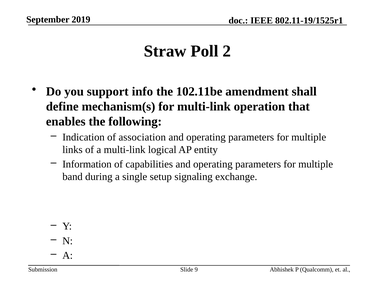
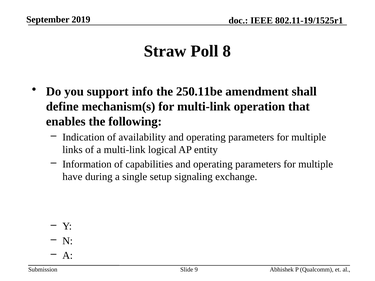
2: 2 -> 8 (227, 51)
102.11be: 102.11be -> 250.11be (199, 92)
association: association -> availability (142, 137)
band: band -> have (72, 177)
